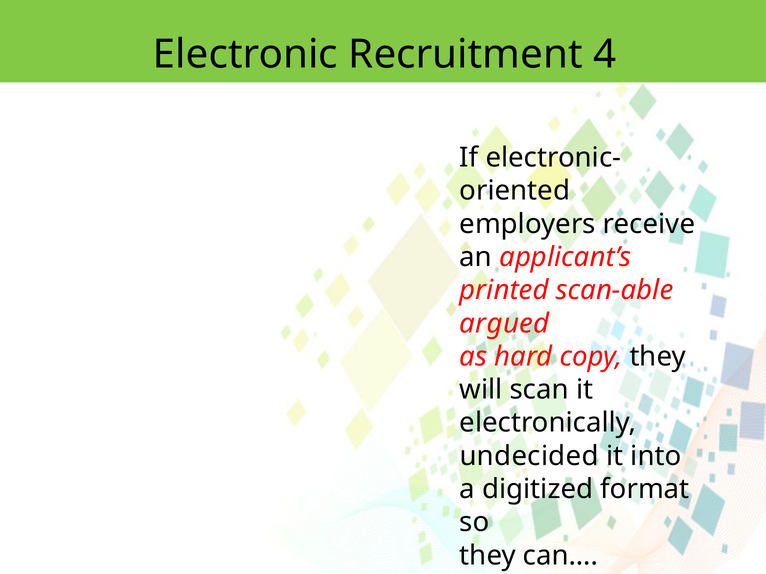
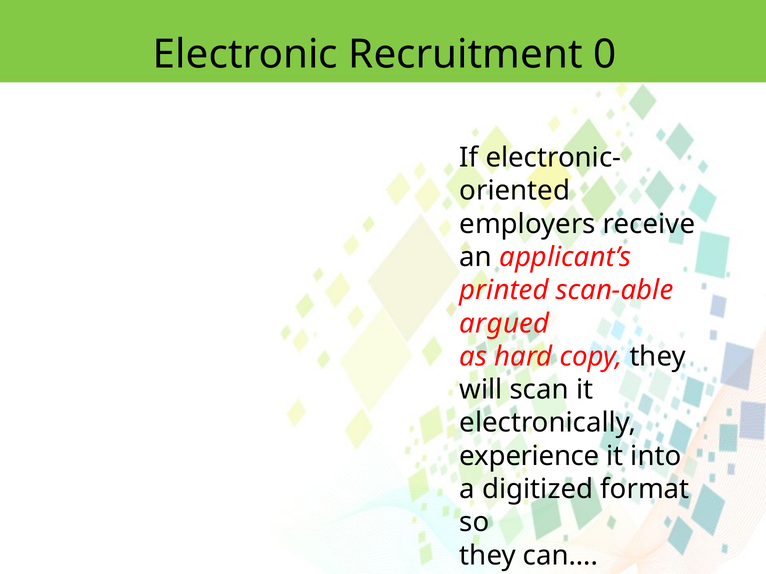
4: 4 -> 0 (605, 54)
undecided: undecided -> experience (529, 456)
